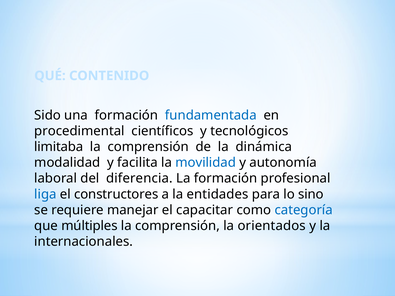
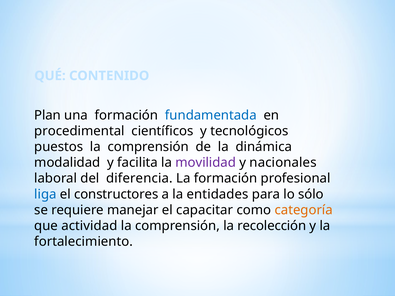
Sido: Sido -> Plan (48, 115)
limitaba: limitaba -> puestos (59, 147)
movilidad colour: blue -> purple (206, 163)
autonomía: autonomía -> nacionales (283, 163)
sino: sino -> sólo (311, 194)
categoría colour: blue -> orange (304, 210)
múltiples: múltiples -> actividad (89, 226)
orientados: orientados -> recolección (272, 226)
internacionales: internacionales -> fortalecimiento (84, 242)
